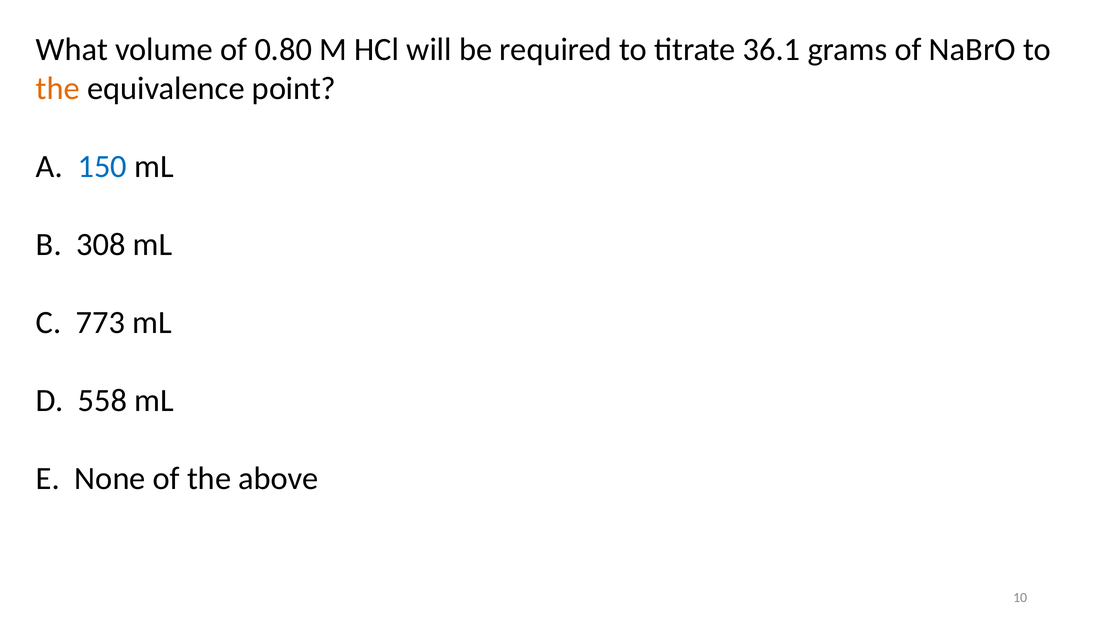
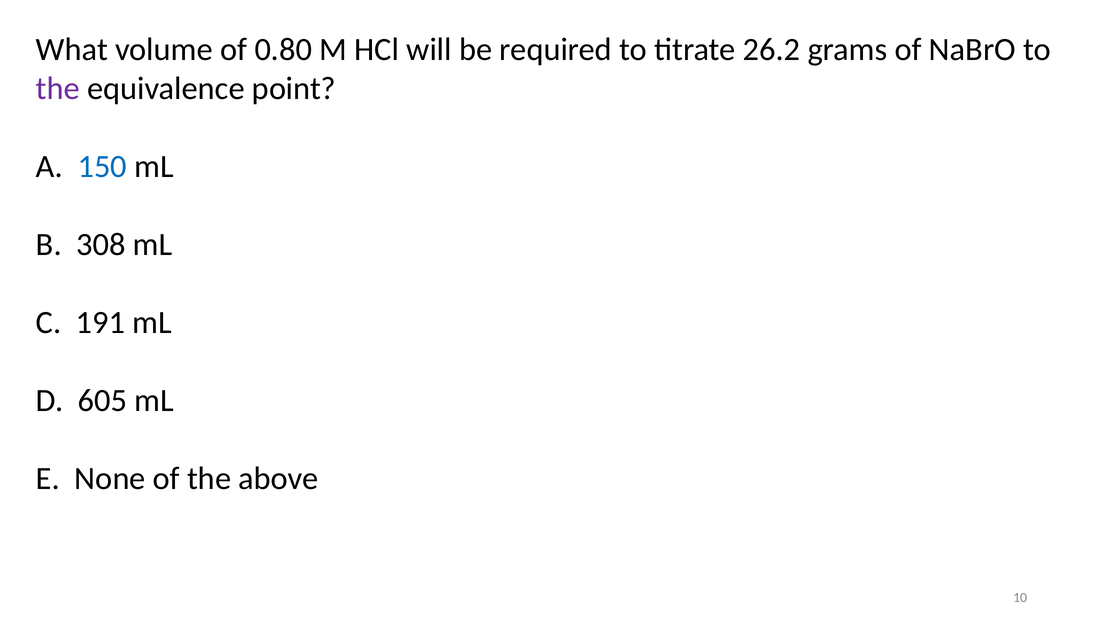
36.1: 36.1 -> 26.2 (772, 50)
the colour: orange -> purple (58, 89)
773: 773 -> 191 (101, 322)
558: 558 -> 605 (102, 400)
